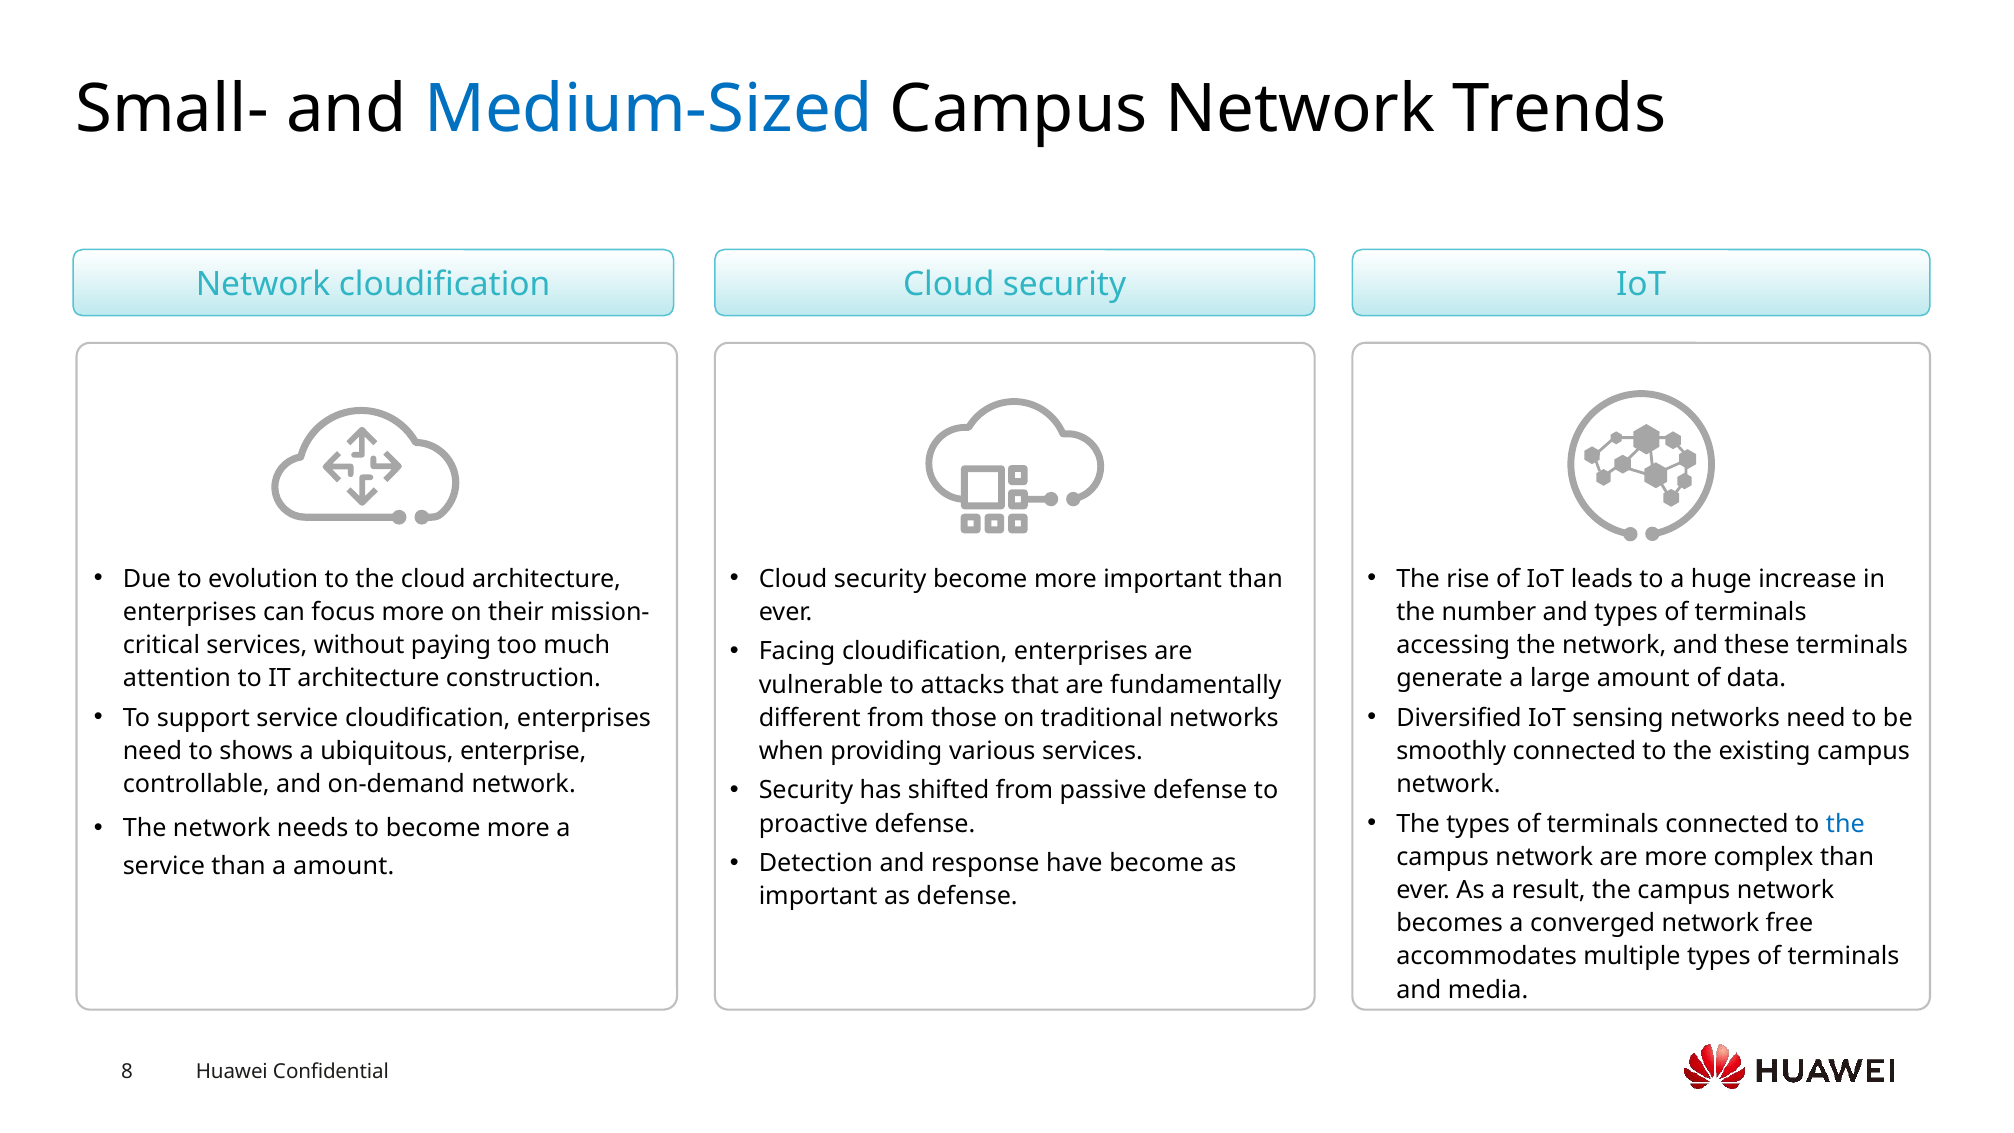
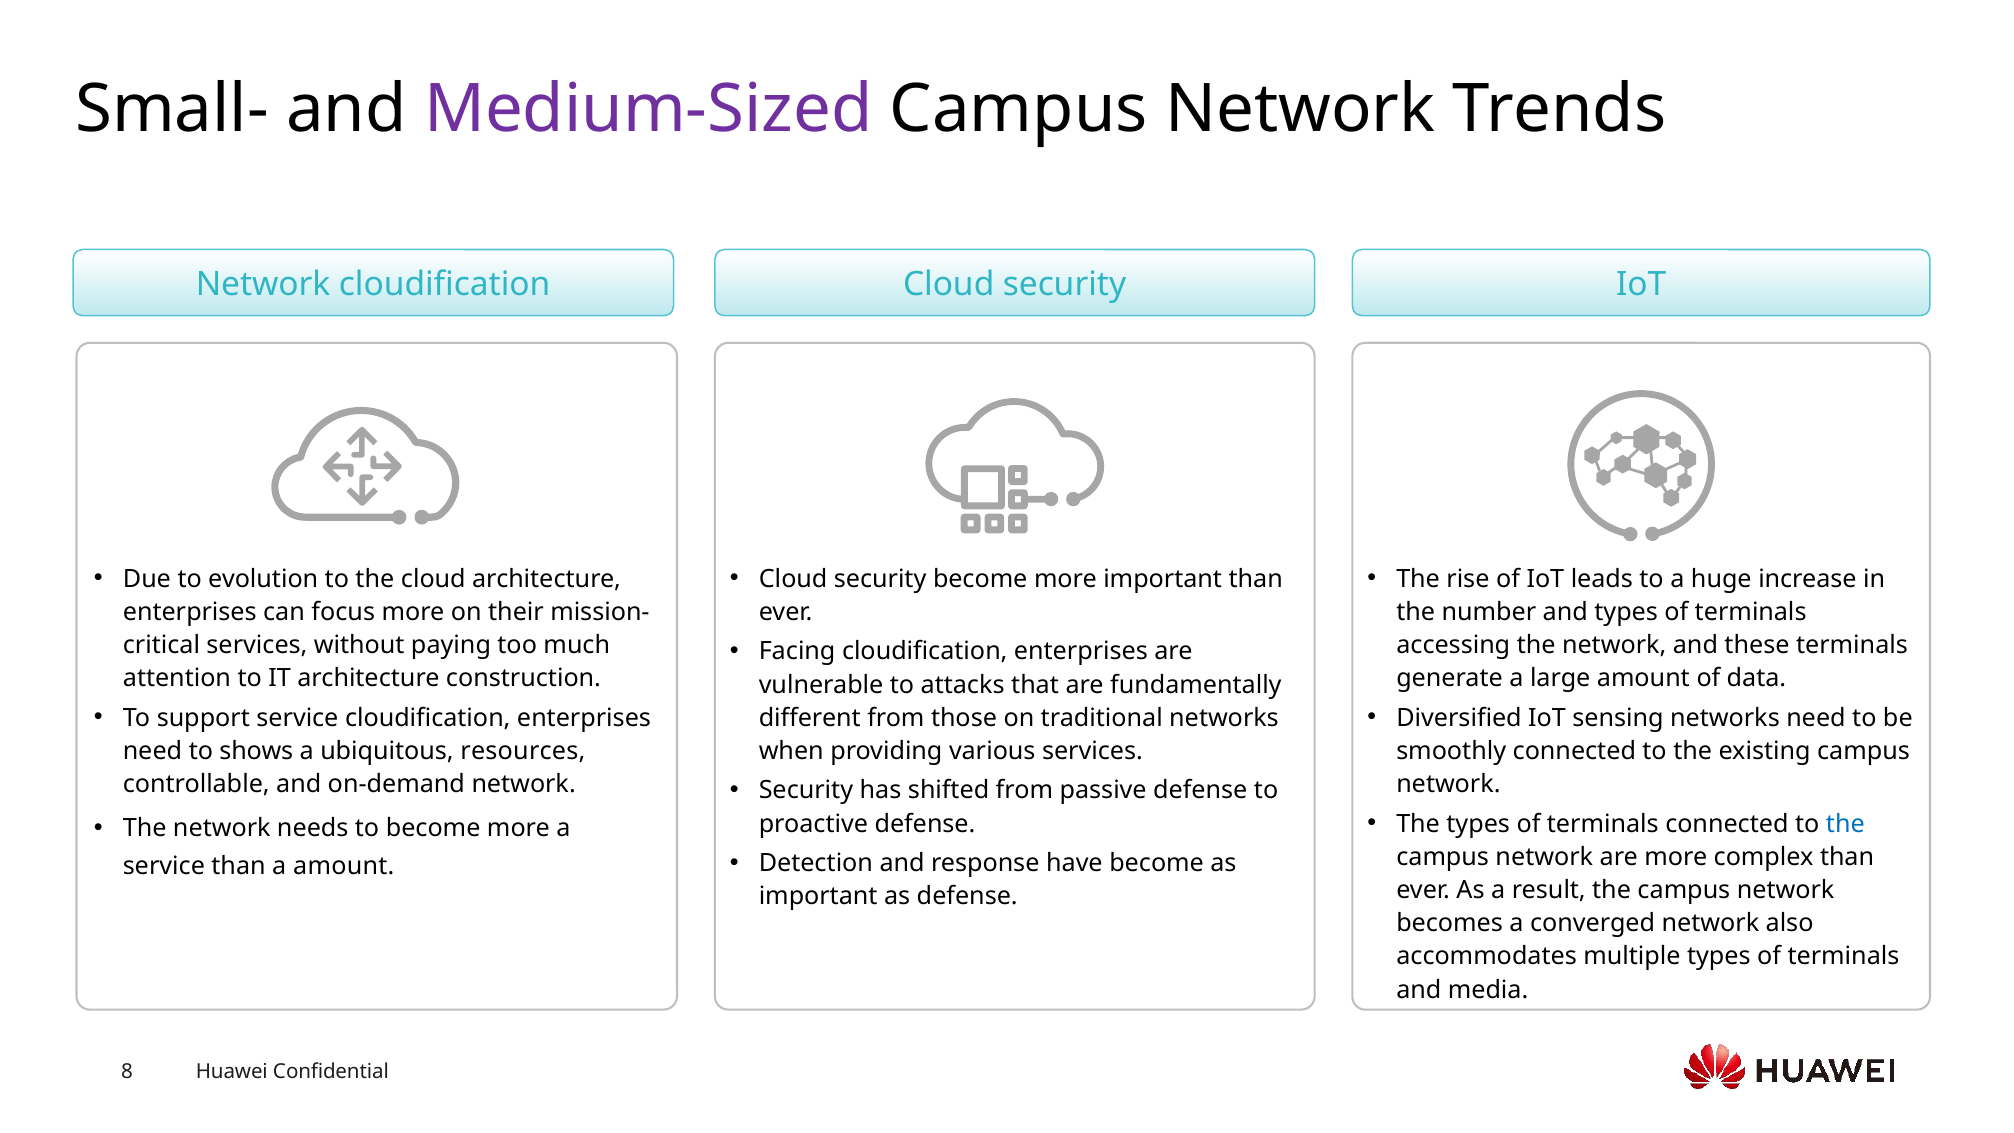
Medium-Sized colour: blue -> purple (648, 110)
enterprise: enterprise -> resources (523, 751)
free: free -> also (1790, 923)
